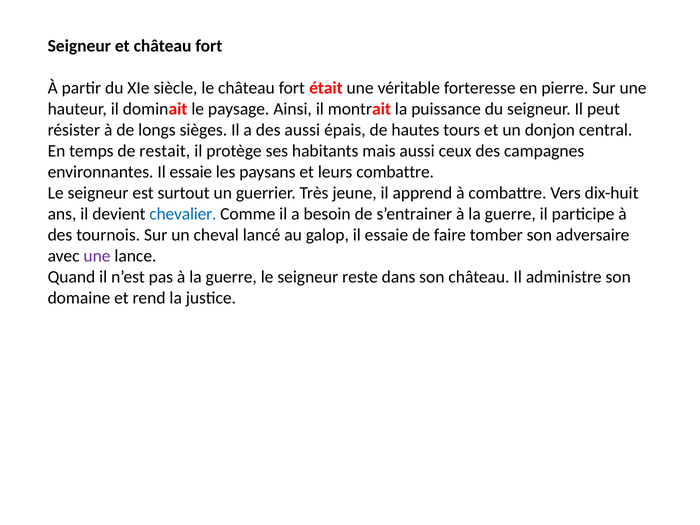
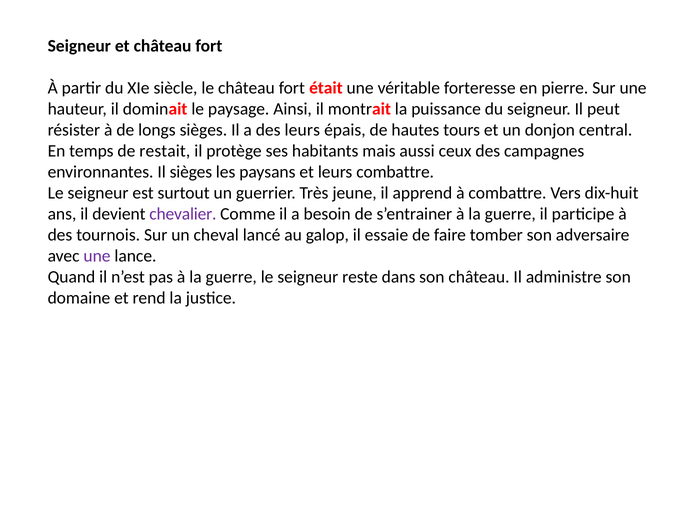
des aussi: aussi -> leurs (302, 130)
environnantes Il essaie: essaie -> sièges (191, 172)
chevalier colour: blue -> purple (183, 214)
